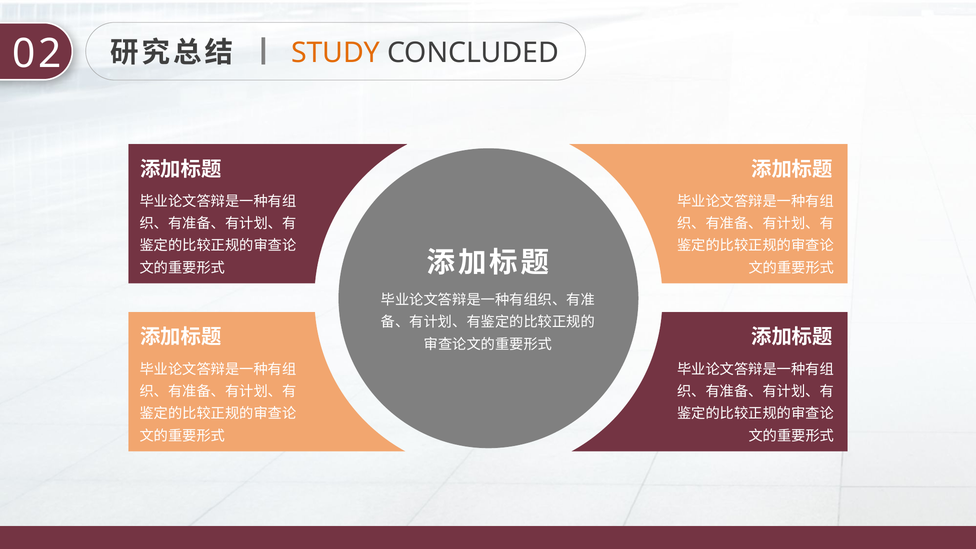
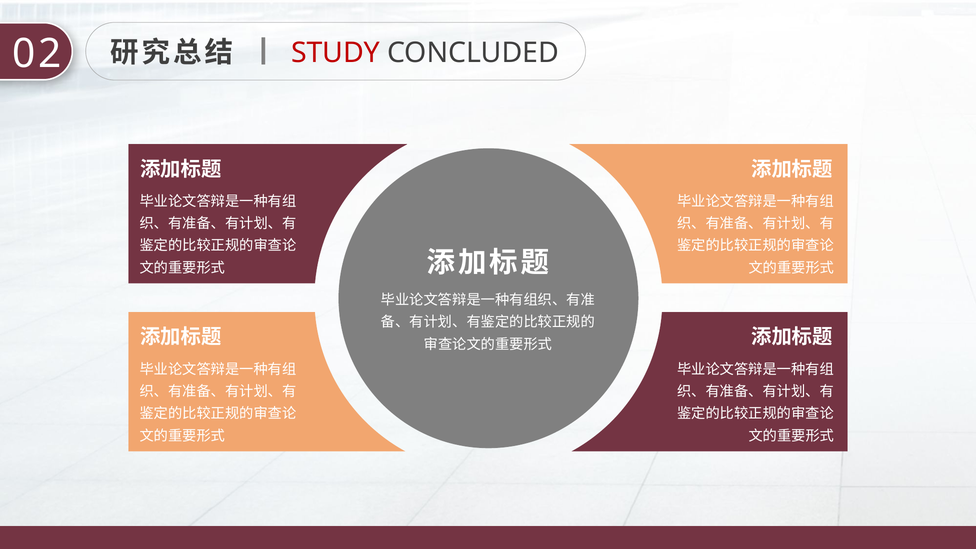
STUDY colour: orange -> red (335, 53)
